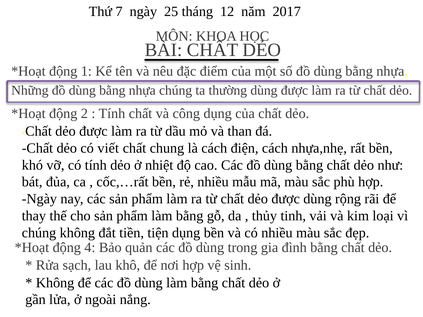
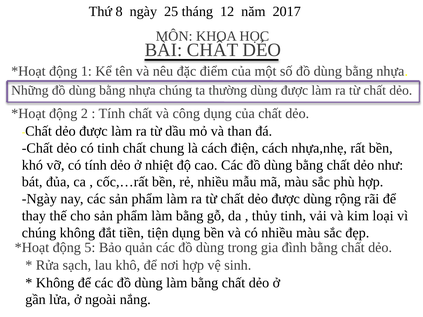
7: 7 -> 8 (119, 12)
có viết: viết -> tinh (108, 148)
4: 4 -> 5 (90, 248)
